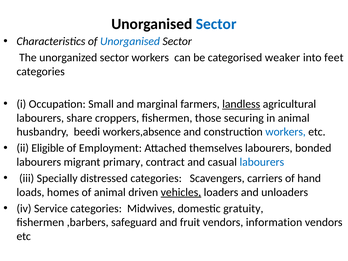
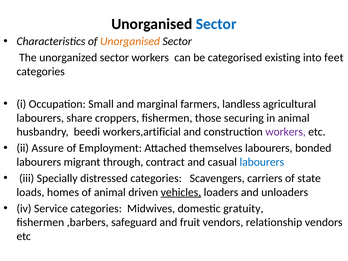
Unorganised colour: blue -> orange (130, 41)
weaker: weaker -> existing (283, 58)
landless underline: present -> none (241, 104)
workers,absence: workers,absence -> workers,artificial (142, 132)
workers colour: blue -> purple (286, 132)
Eligible: Eligible -> Assure (48, 148)
primary: primary -> through (123, 162)
hand: hand -> state (309, 178)
information: information -> relationship (274, 222)
